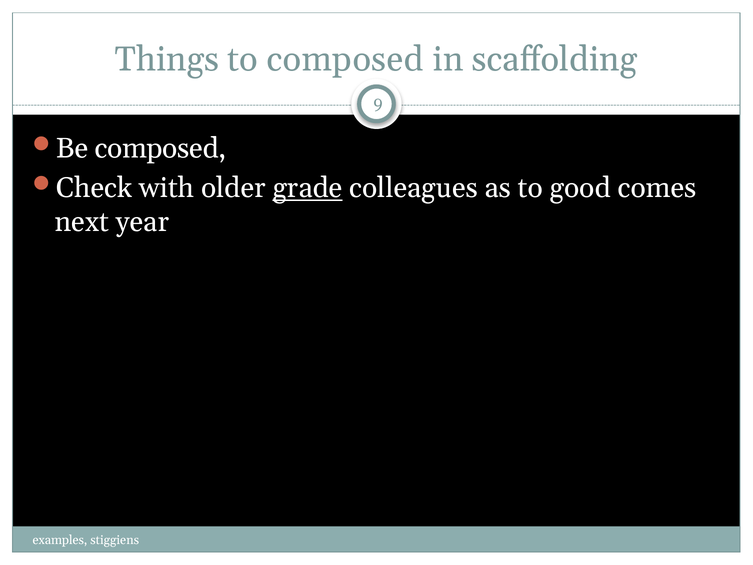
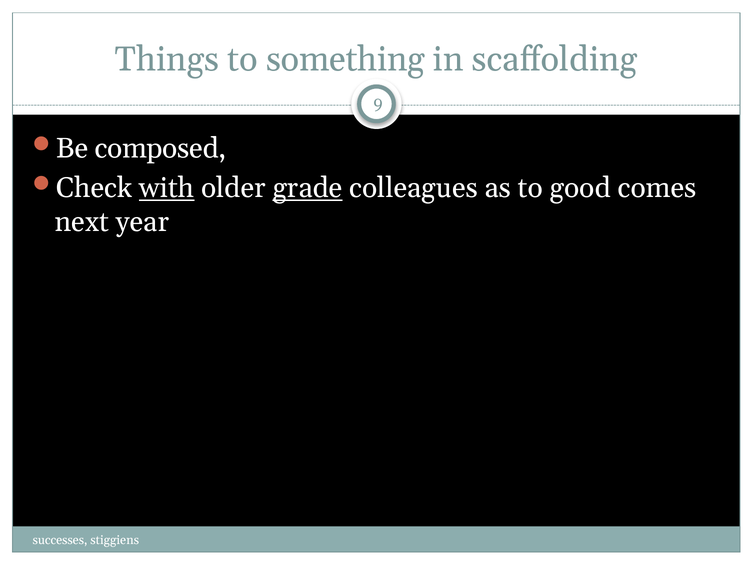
to composed: composed -> something (345, 59)
with underline: none -> present (167, 188)
examples: examples -> successes (60, 540)
